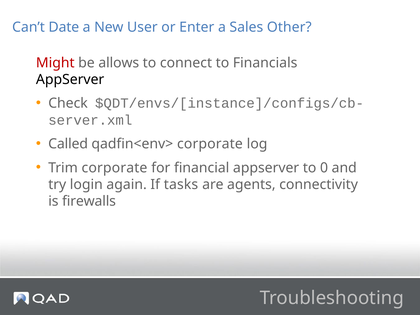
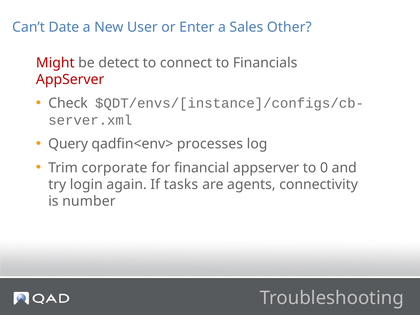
allows: allows -> detect (119, 63)
AppServer colour: black -> red (70, 80)
Called: Called -> Query (68, 144)
qadfin<env> corporate: corporate -> processes (210, 144)
firewalls: firewalls -> number (89, 201)
